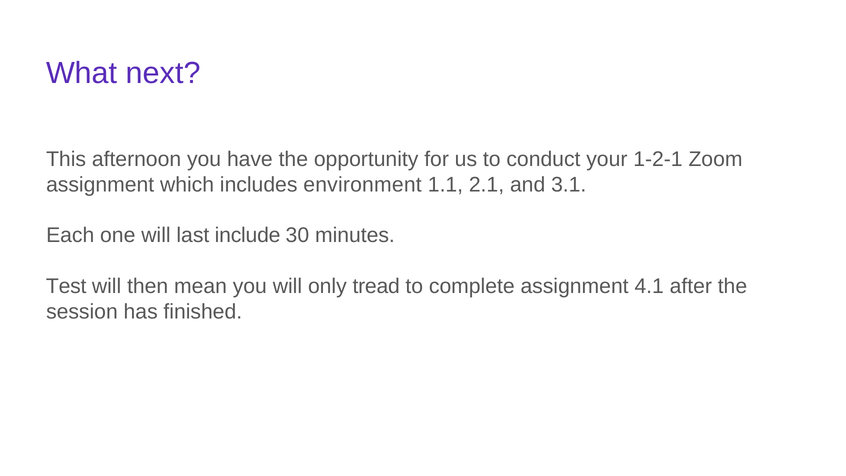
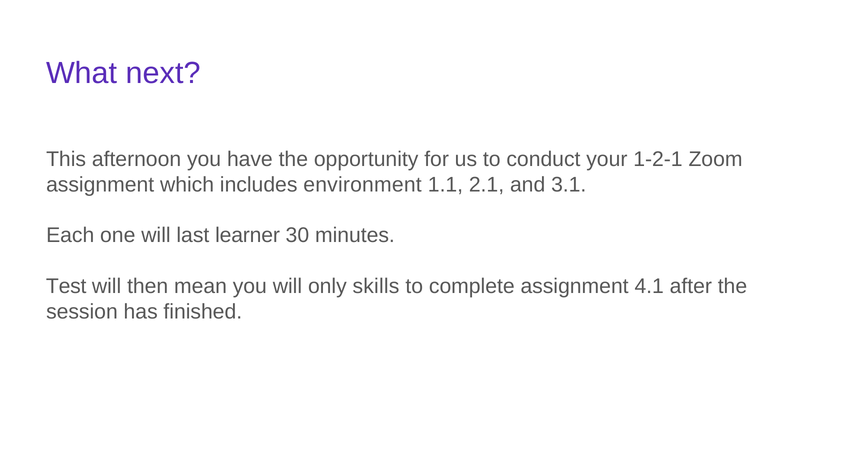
include: include -> learner (248, 235)
tread: tread -> skills (376, 286)
